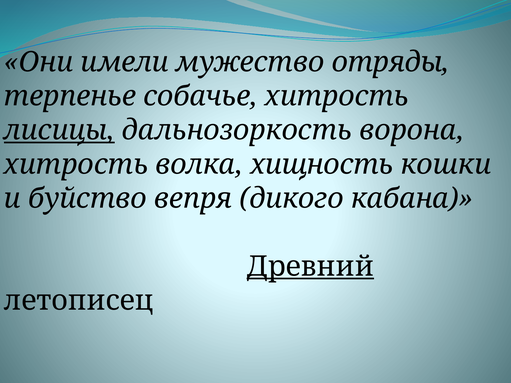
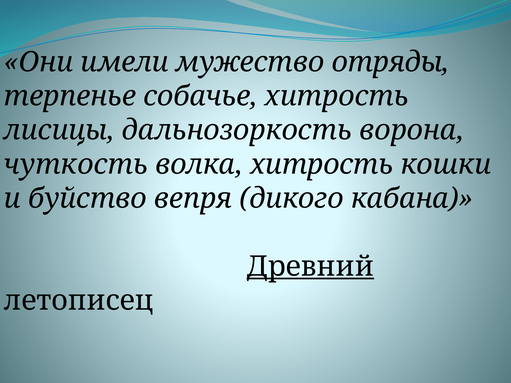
лисицы underline: present -> none (59, 130)
хитрость: хитрость -> чуткость (76, 164)
волка хищность: хищность -> хитрость (322, 164)
